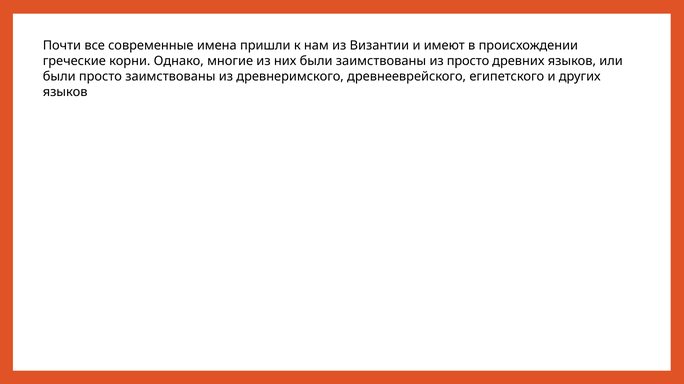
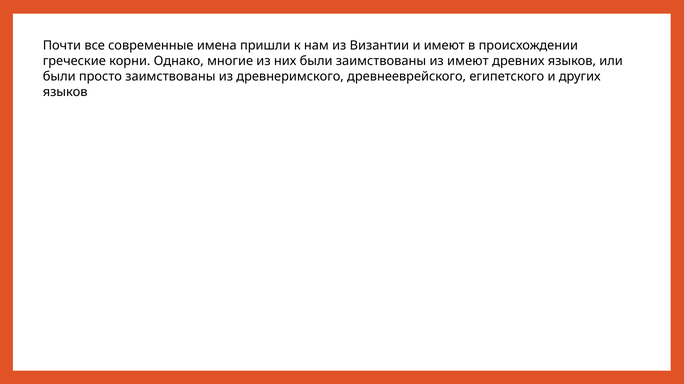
из просто: просто -> имеют (468, 61)
